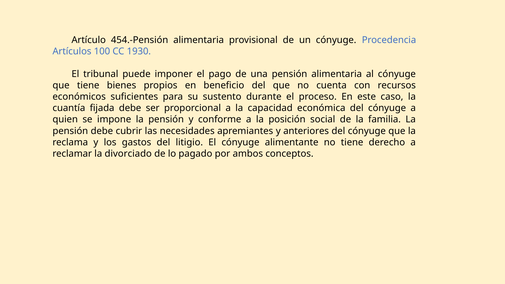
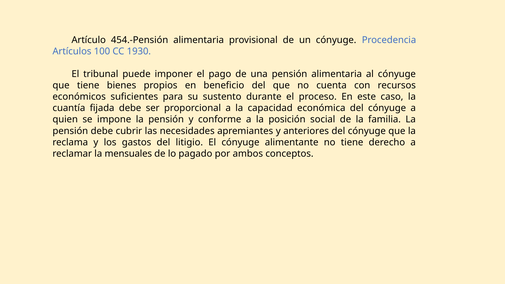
divorciado: divorciado -> mensuales (128, 154)
